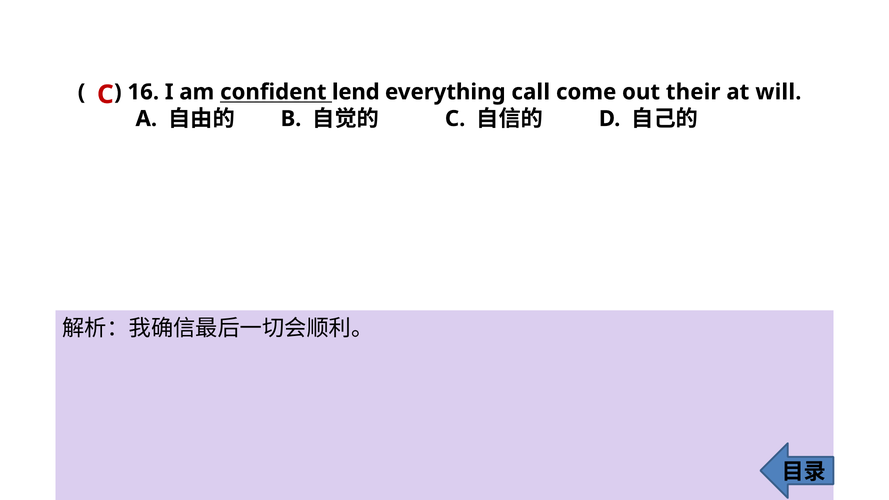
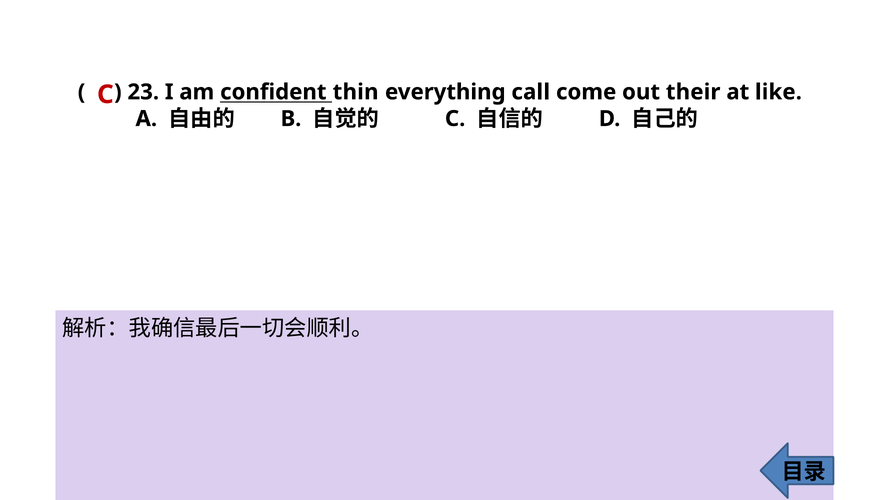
16: 16 -> 23 (143, 92)
lend: lend -> thin (356, 92)
will: will -> like (778, 92)
